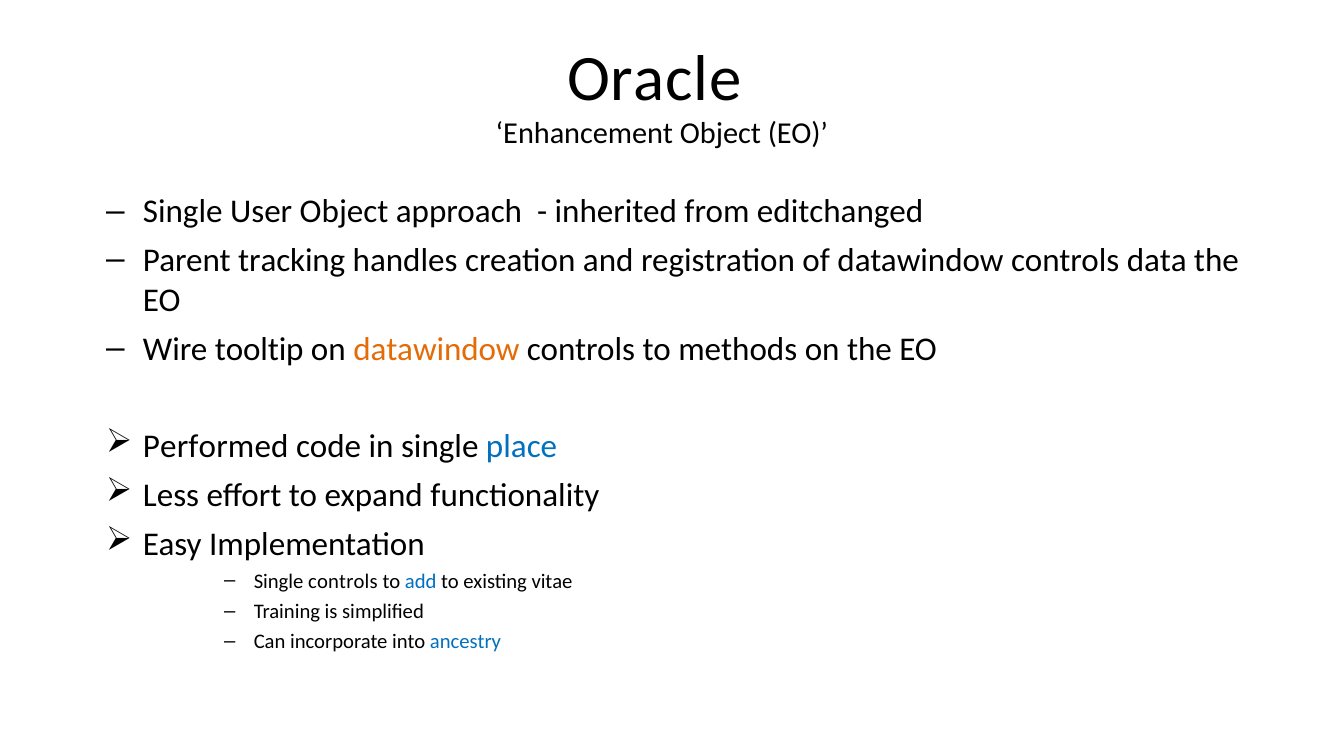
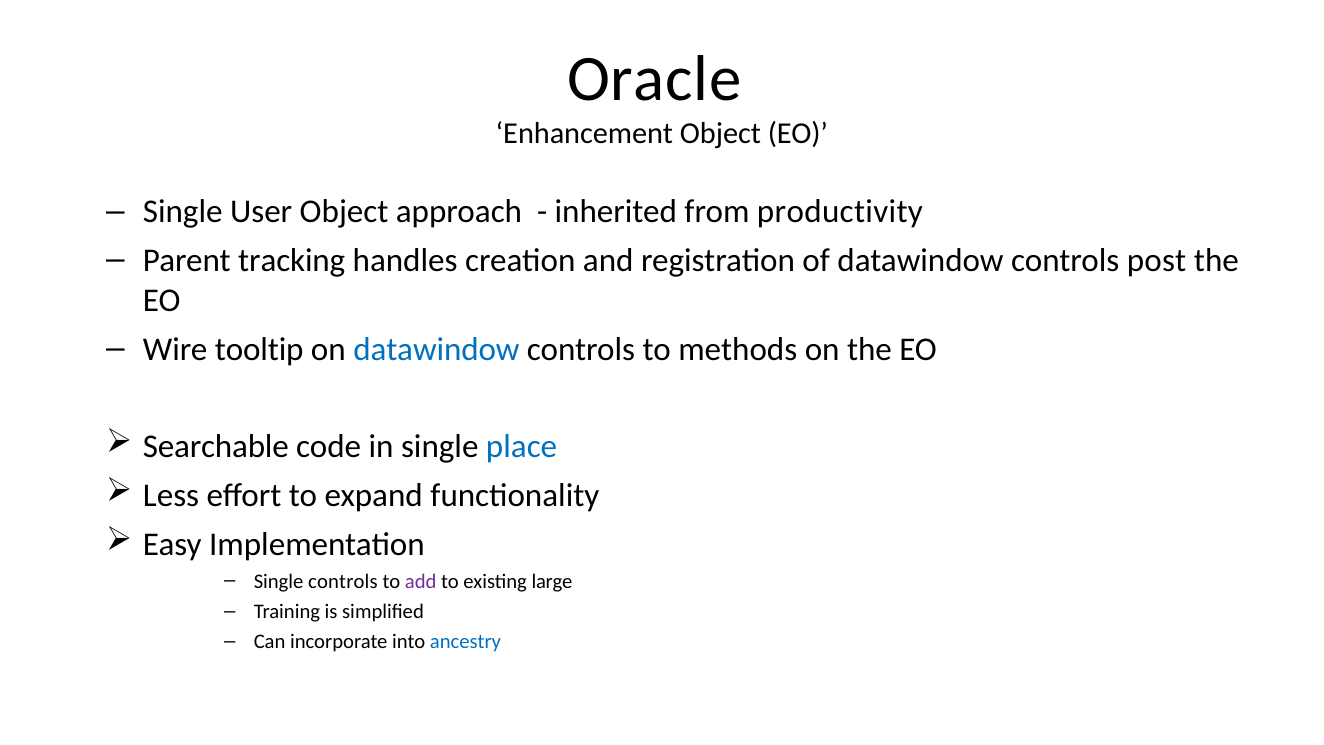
editchanged: editchanged -> productivity (840, 212)
data: data -> post (1157, 260)
datawindow colour: orange -> blue (436, 349)
Performed: Performed -> Searchable (216, 447)
add colour: blue -> purple (421, 581)
vitae: vitae -> large (552, 581)
